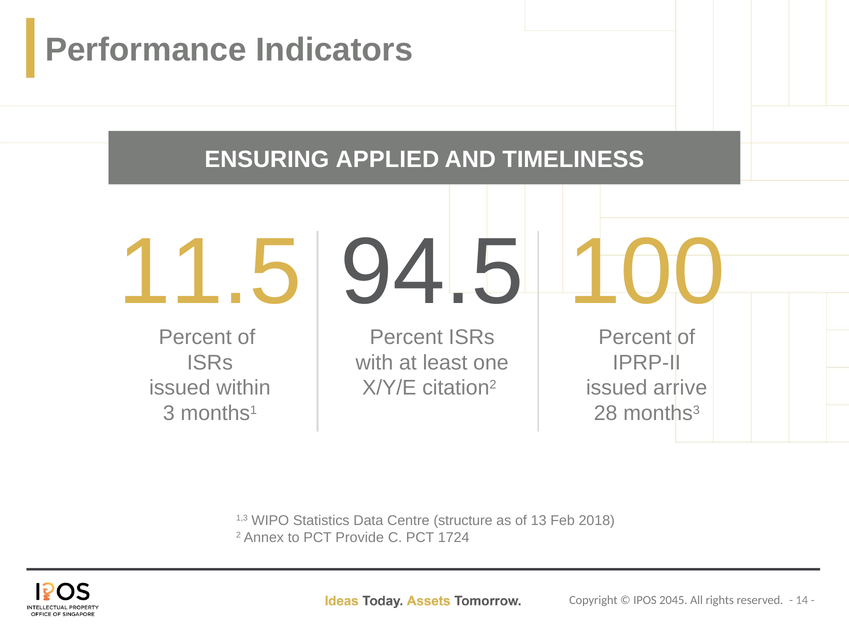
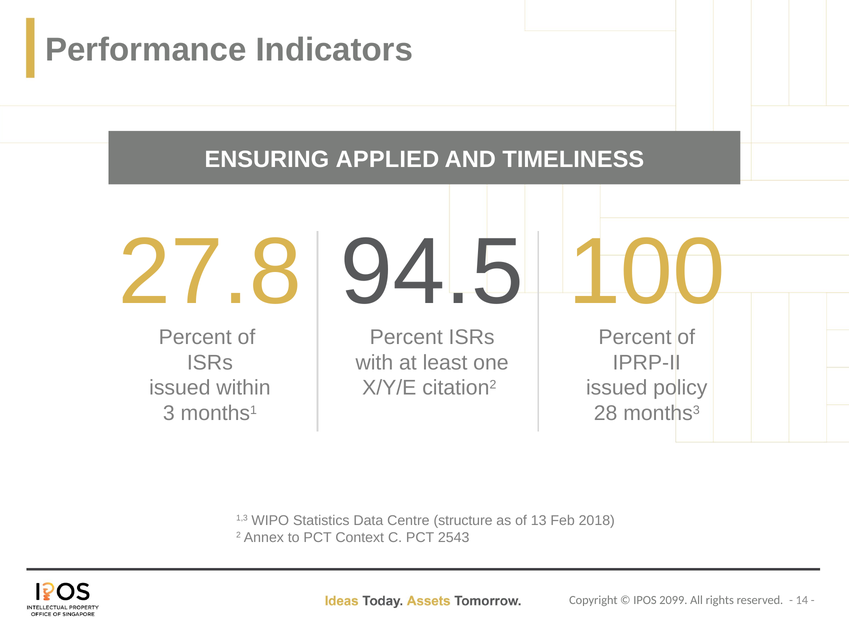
11.5: 11.5 -> 27.8 (210, 272)
arrive: arrive -> policy (680, 388)
Provide: Provide -> Context (360, 538)
1724: 1724 -> 2543 (454, 538)
2045: 2045 -> 2099 (673, 601)
